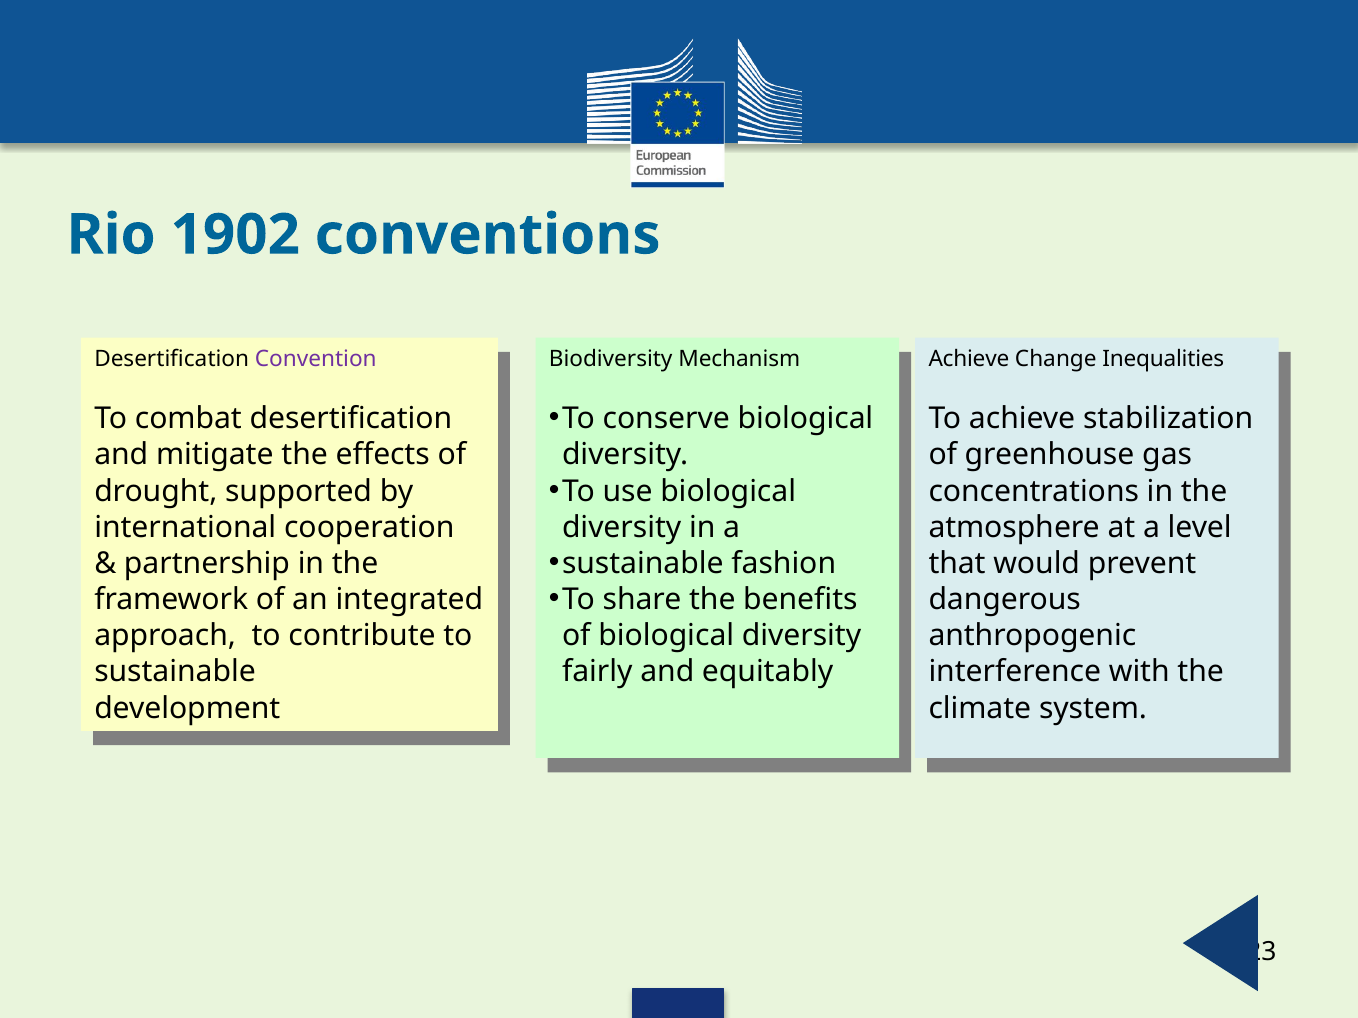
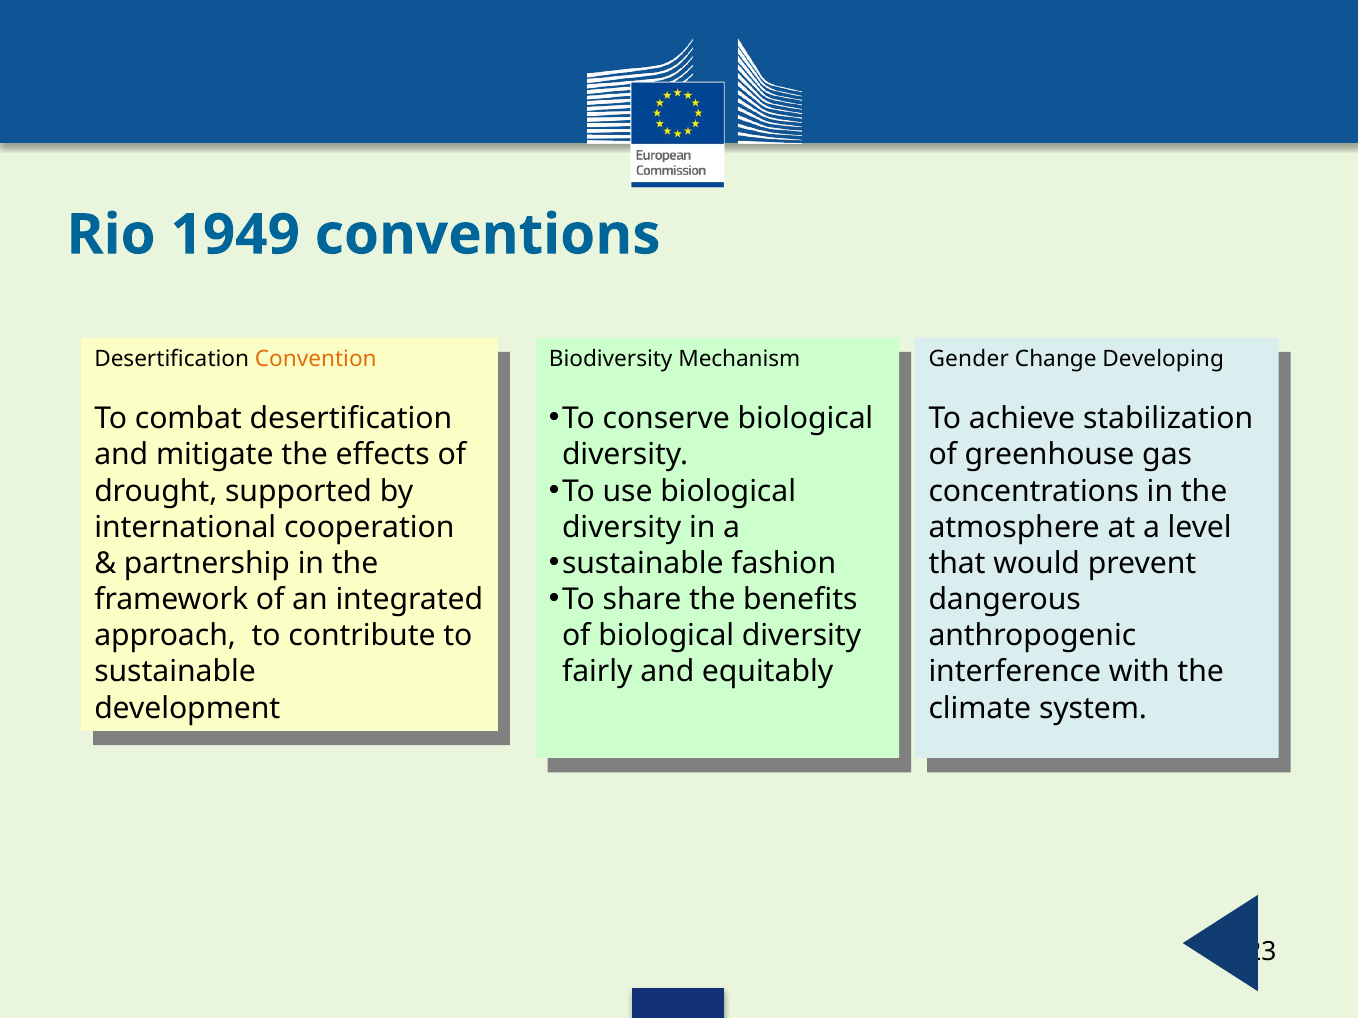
1902: 1902 -> 1949 (235, 235)
Convention colour: purple -> orange (316, 360)
Achieve: Achieve -> Gender (969, 360)
Inequalities: Inequalities -> Developing (1163, 360)
